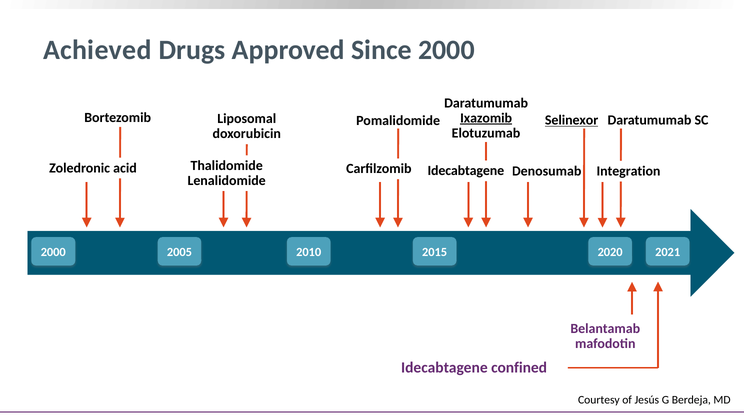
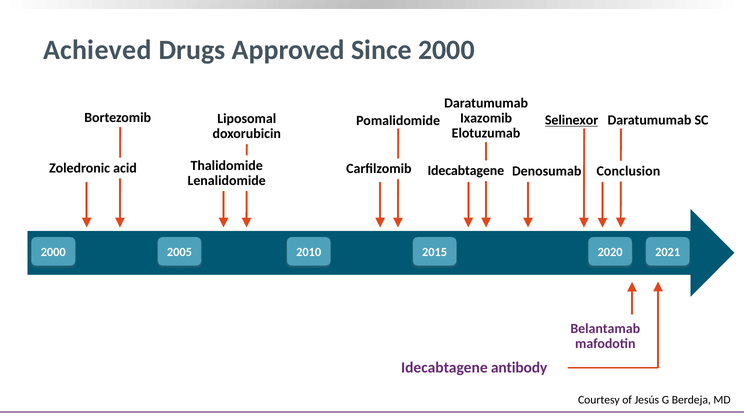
Ixazomib underline: present -> none (486, 118)
Integration: Integration -> Conclusion (628, 171)
confined: confined -> antibody (519, 367)
